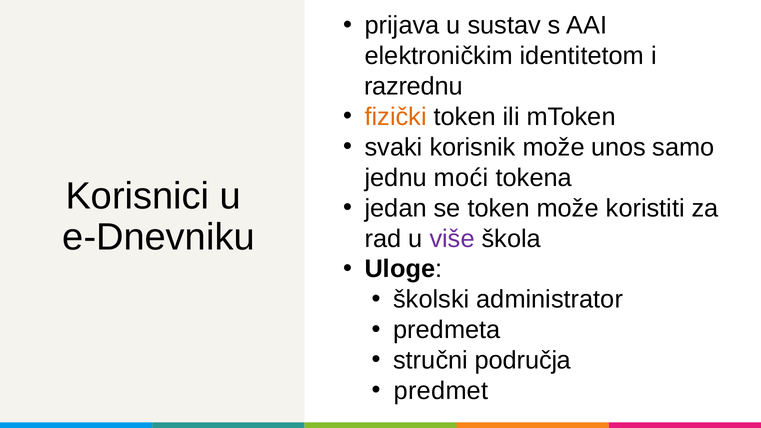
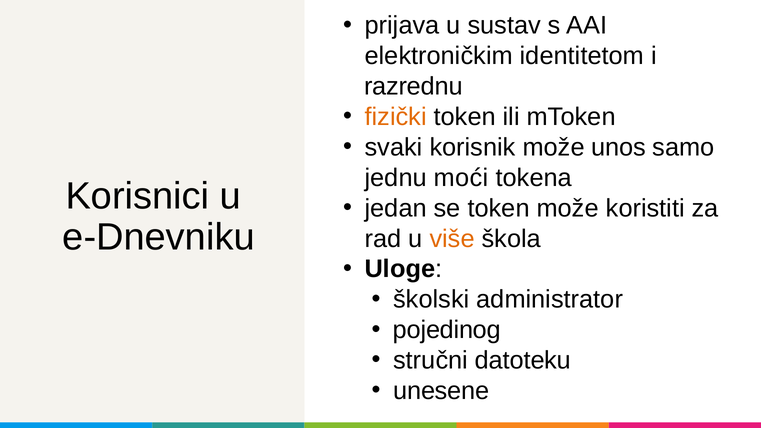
više colour: purple -> orange (452, 239)
predmeta: predmeta -> pojedinog (447, 330)
područja: područja -> datoteku (523, 360)
predmet: predmet -> unesene (441, 391)
